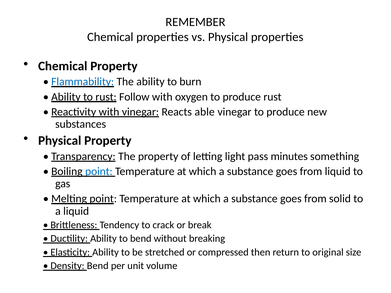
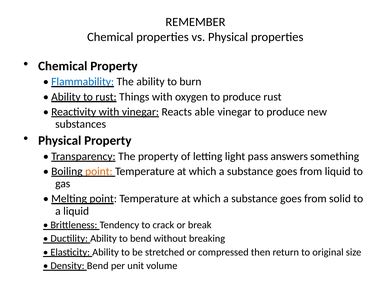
Follow: Follow -> Things (134, 97)
minutes: minutes -> answers (289, 156)
point colour: blue -> orange (99, 172)
